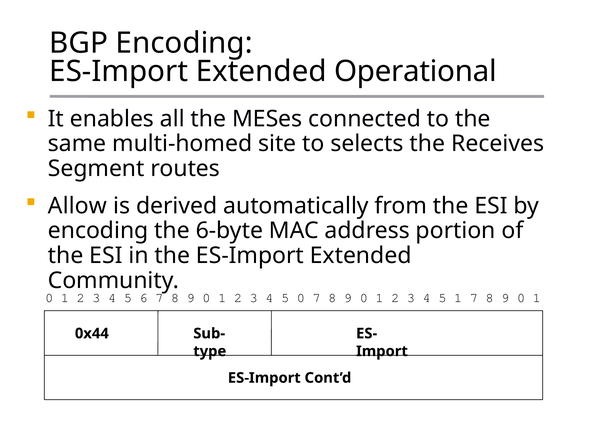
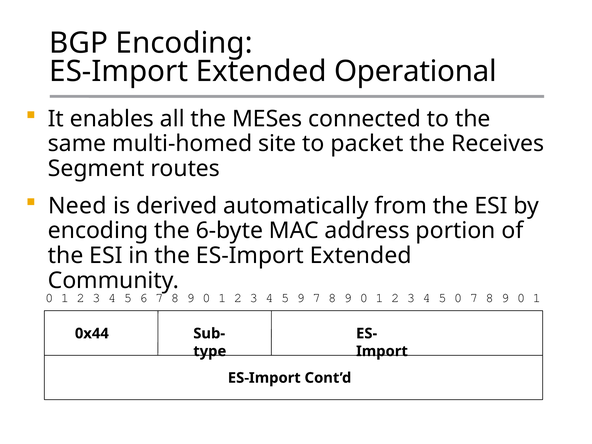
selects: selects -> packet (367, 144)
Allow: Allow -> Need (77, 206)
5 0: 0 -> 9 (301, 298)
5 1: 1 -> 0 (458, 298)
